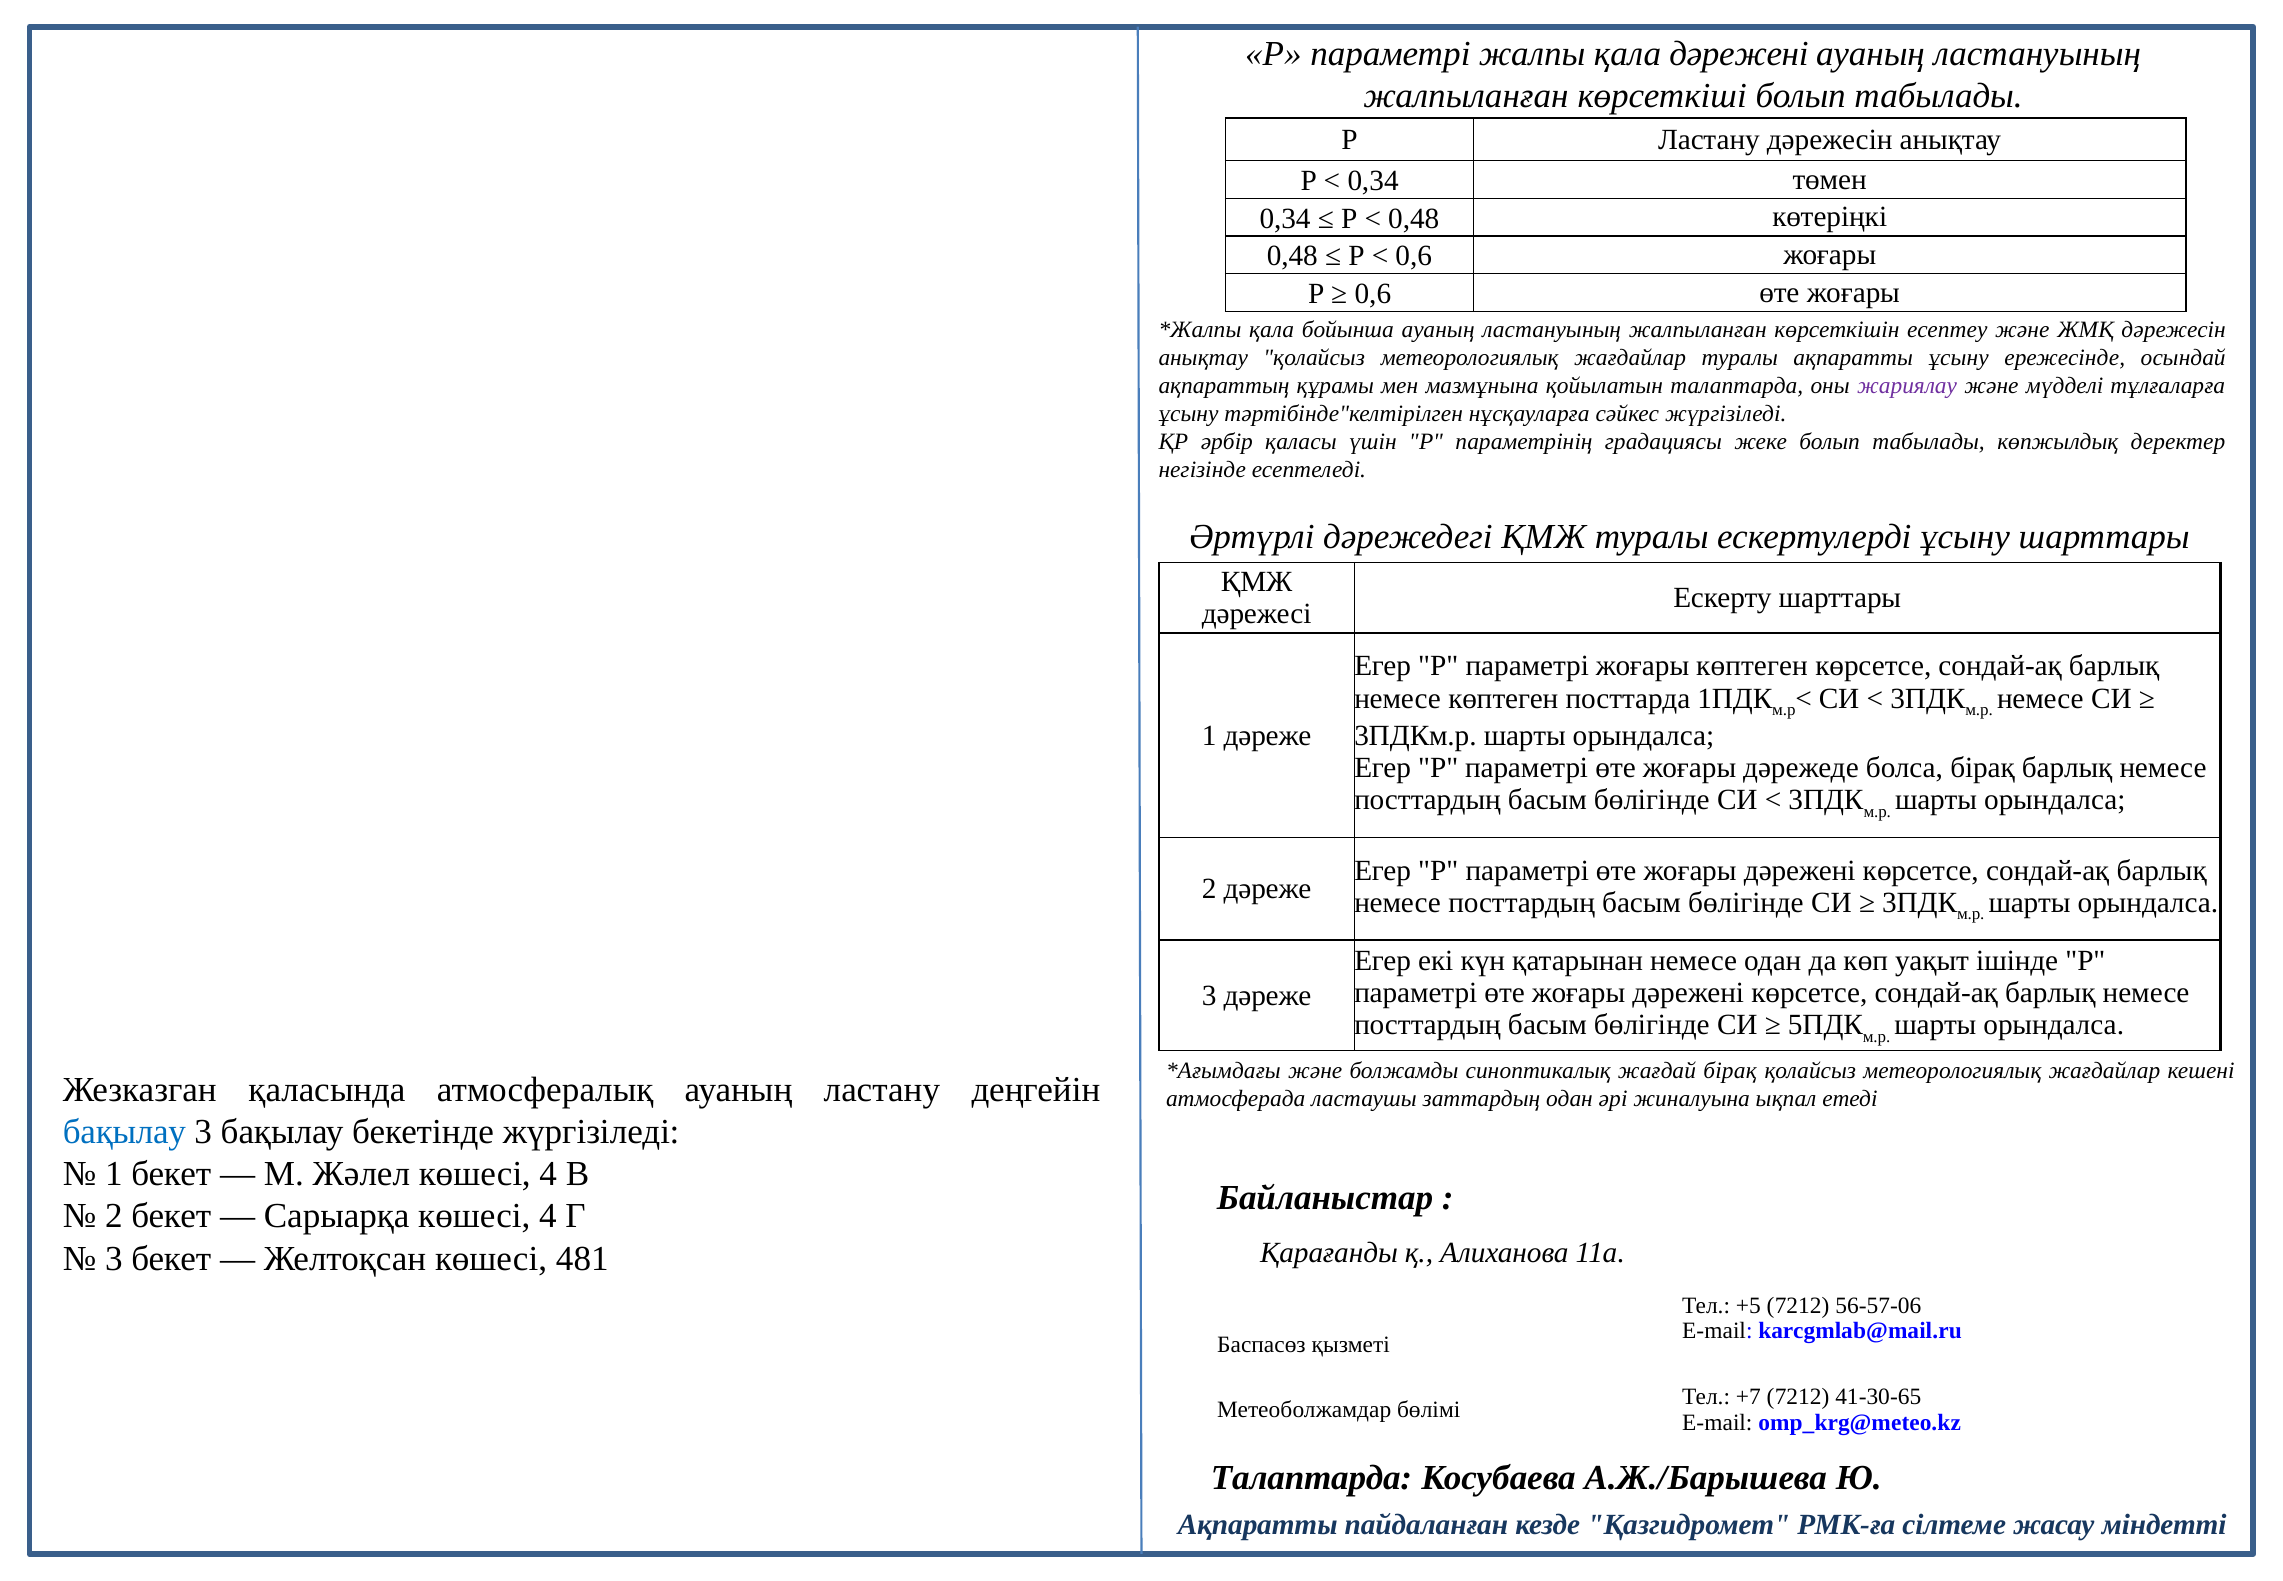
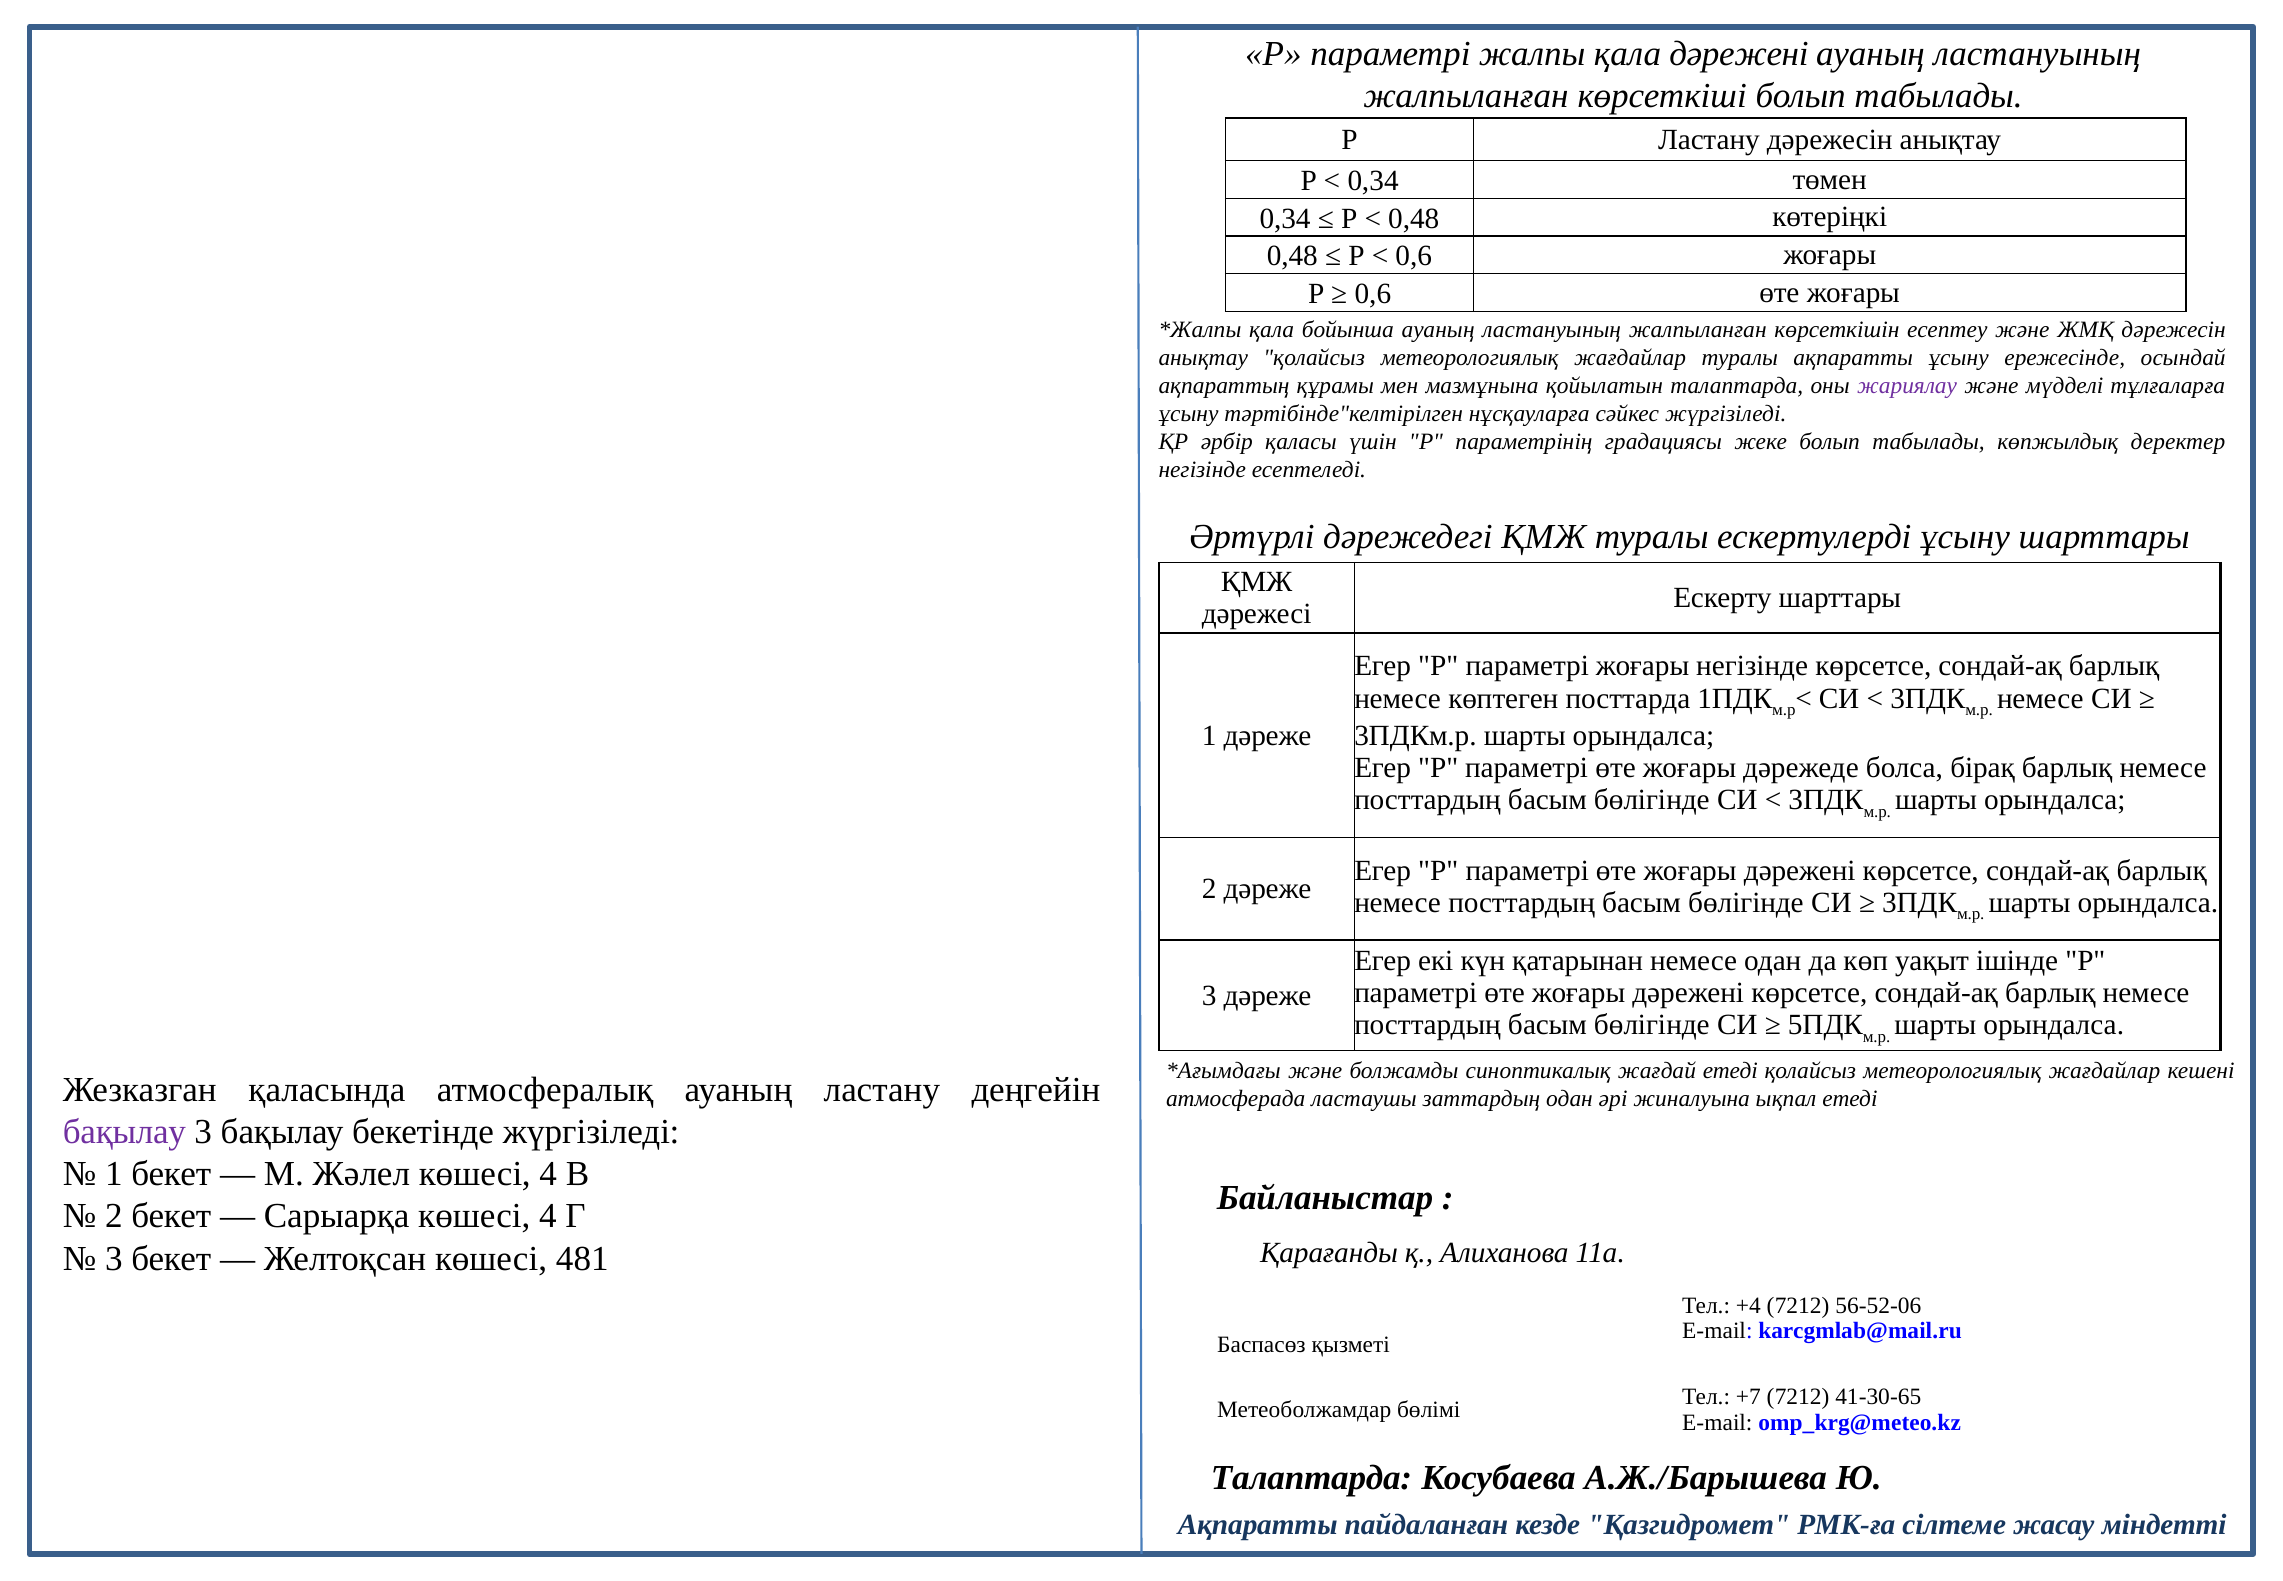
жоғары көптеген: көптеген -> негізінде (1752, 666)
жағдай бірақ: бірақ -> етеді (1730, 1071)
бақылау colour: blue -> purple (124, 1132)
+5: +5 -> +4 (1748, 1305)
56-57-06: 56-57-06 -> 56-52-06 (1878, 1305)
